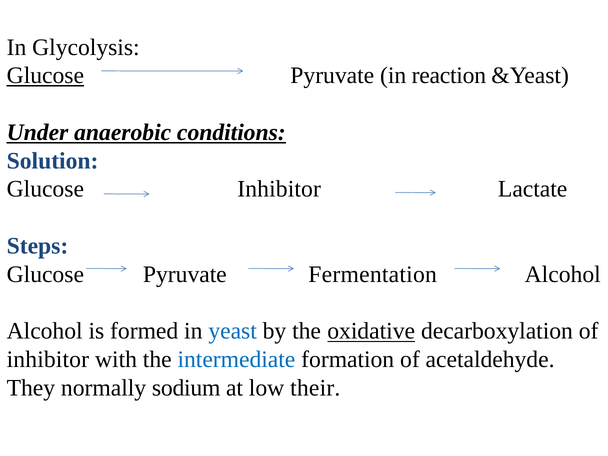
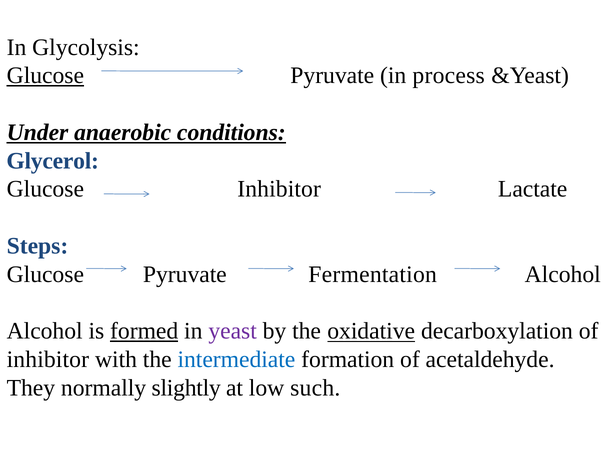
reaction: reaction -> process (449, 76)
Solution: Solution -> Glycerol (53, 161)
formed underline: none -> present (144, 331)
yeast colour: blue -> purple (233, 331)
sodium: sodium -> slightly (186, 388)
their: their -> such (315, 388)
